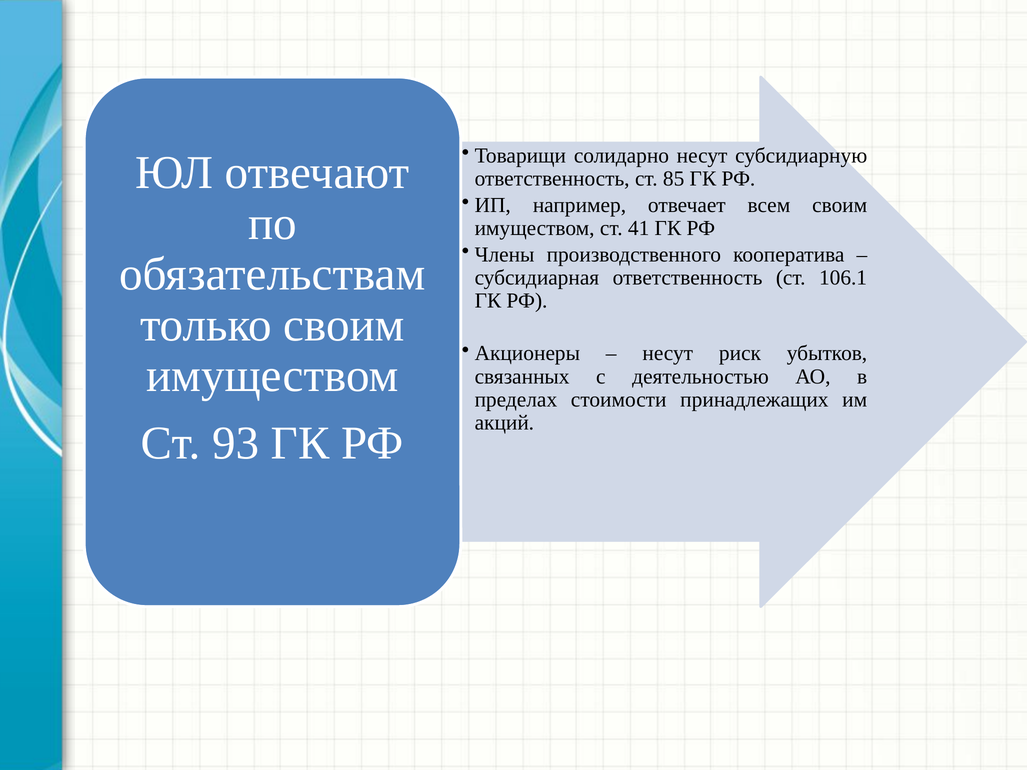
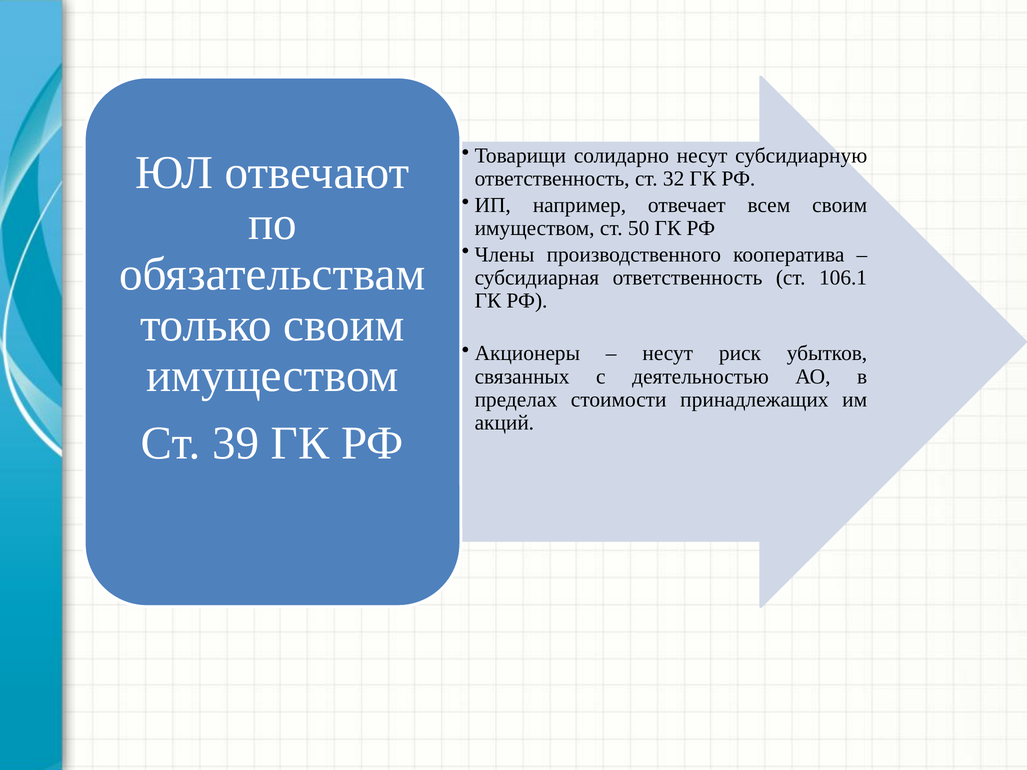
85: 85 -> 32 (674, 179)
41: 41 -> 50 (639, 228)
93: 93 -> 39 (236, 443)
